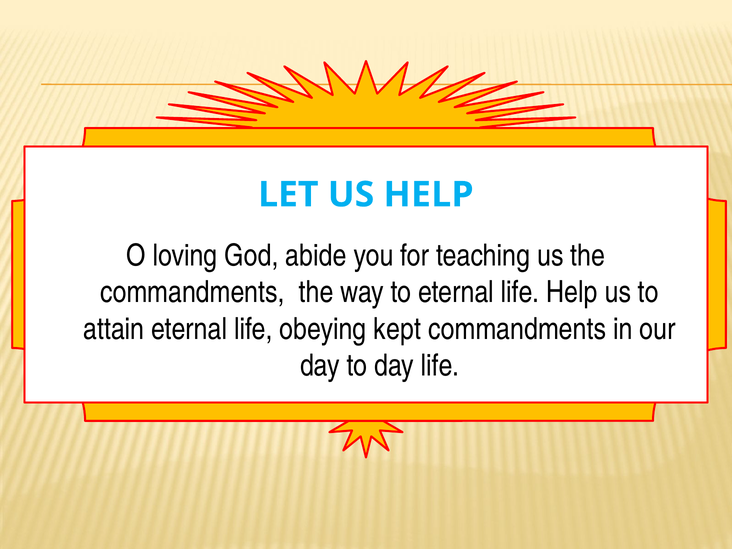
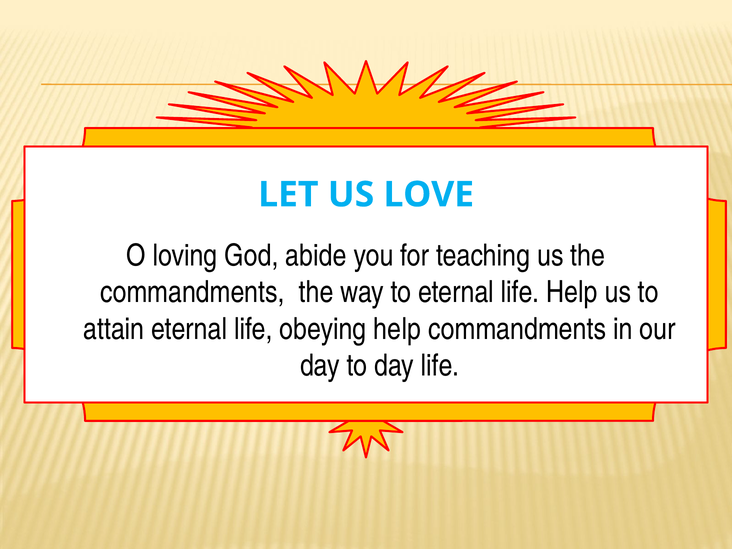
US HELP: HELP -> LOVE (429, 195)
obeying kept: kept -> help (397, 329)
